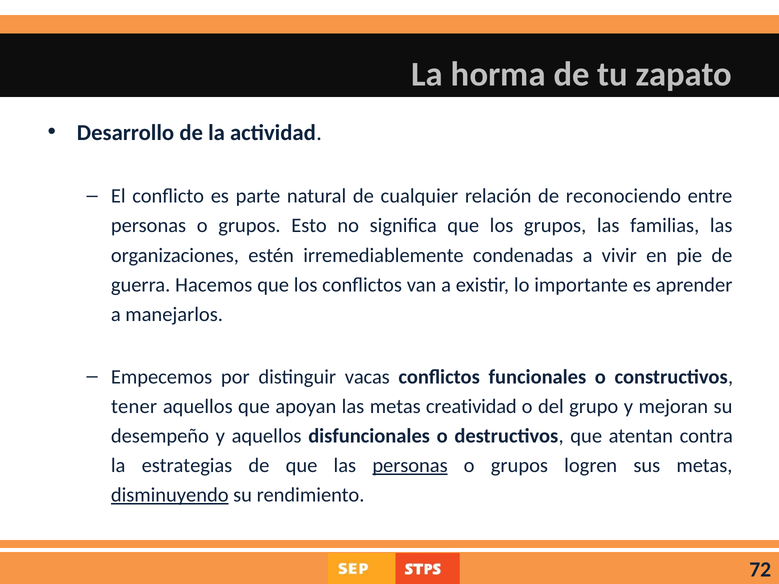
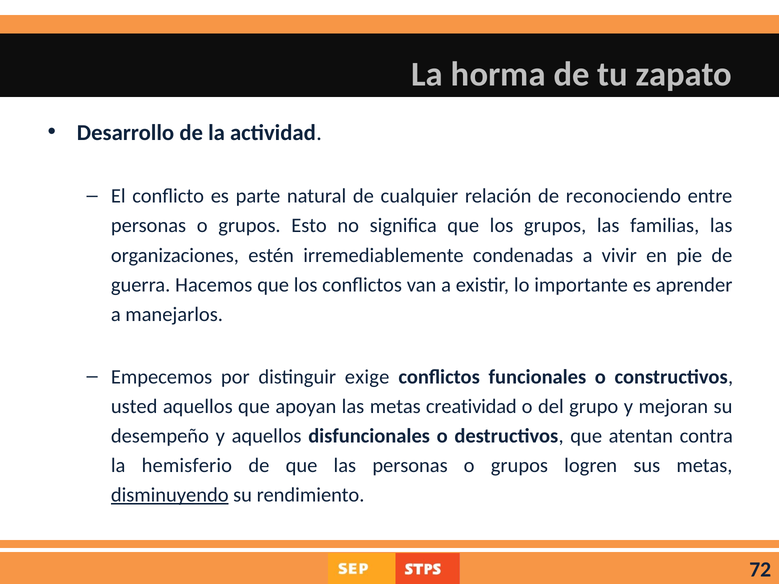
vacas: vacas -> exige (367, 377)
tener: tener -> usted (134, 406)
estrategias: estrategias -> hemisferio (187, 466)
personas underline: present -> none (410, 466)
